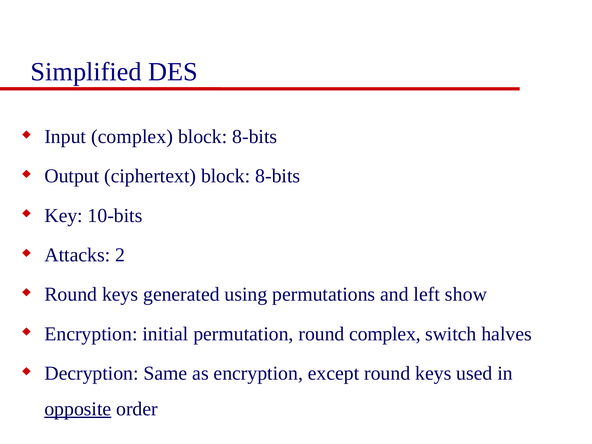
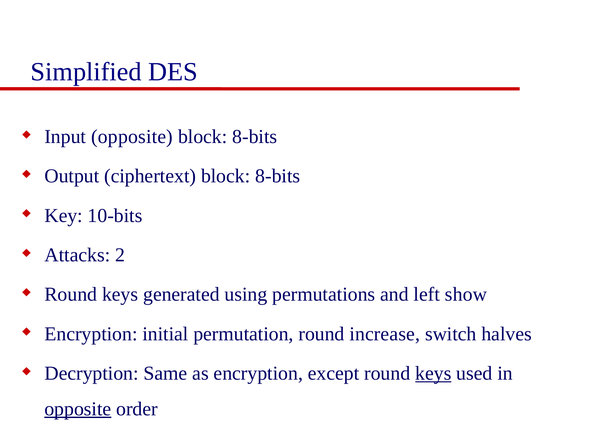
Input complex: complex -> opposite (132, 137)
round complex: complex -> increase (385, 334)
keys underline: none -> present (433, 373)
